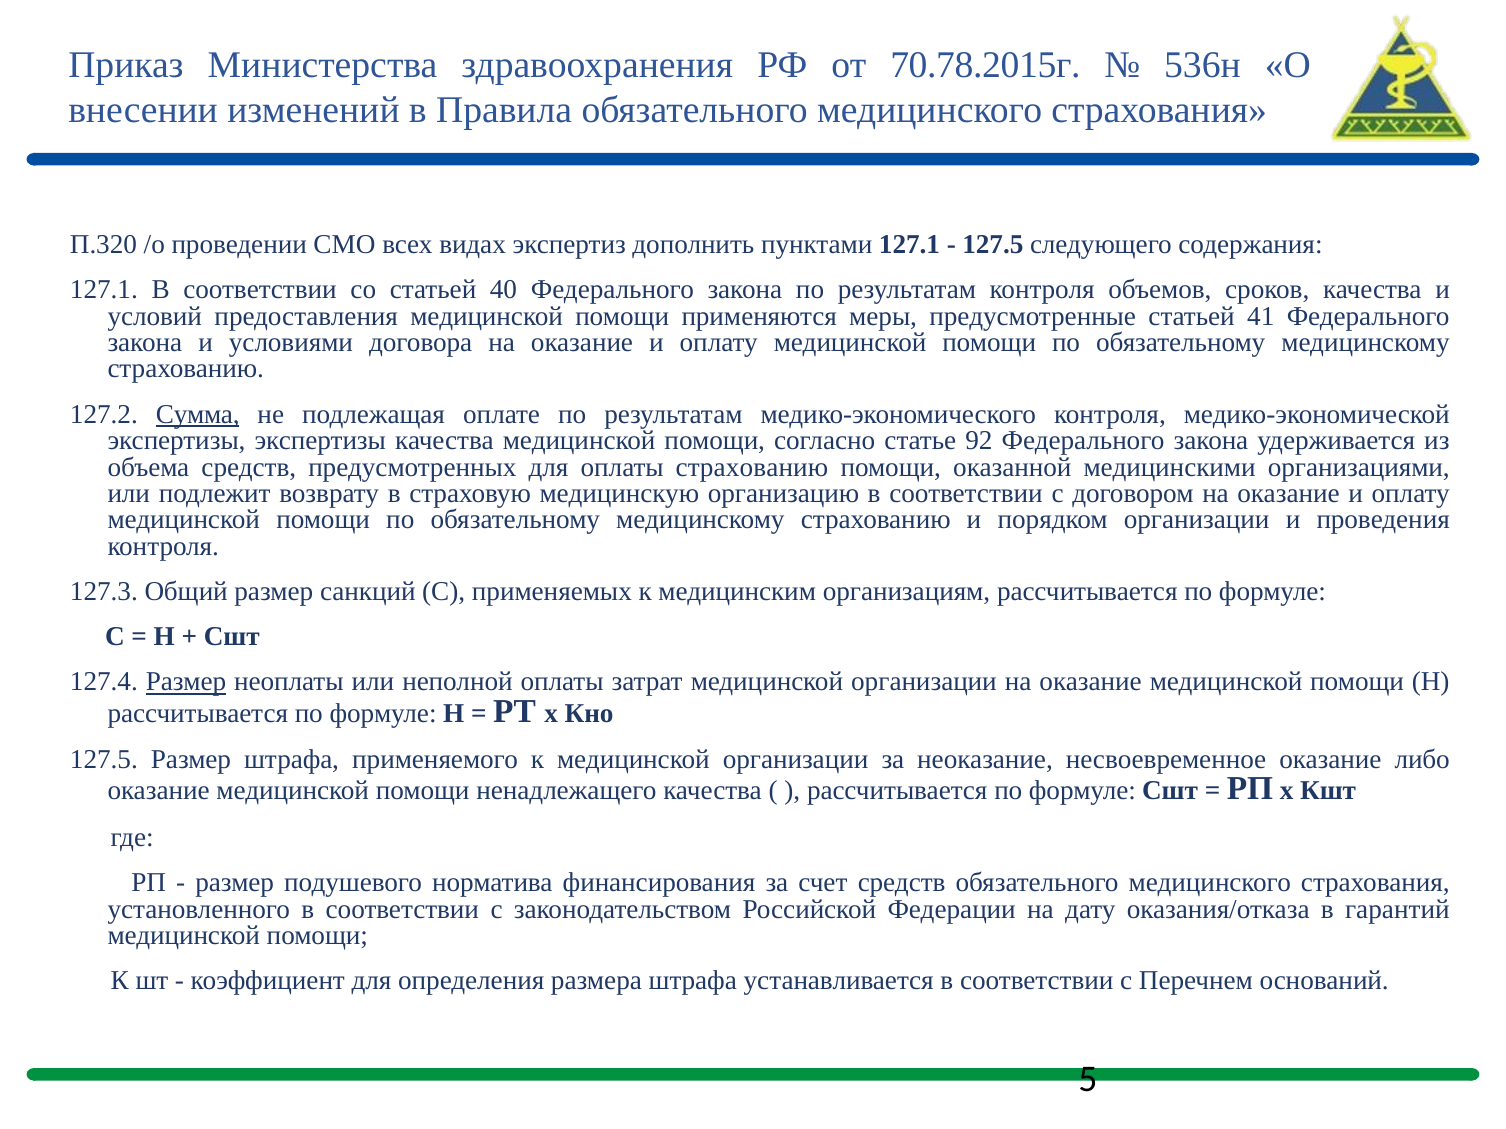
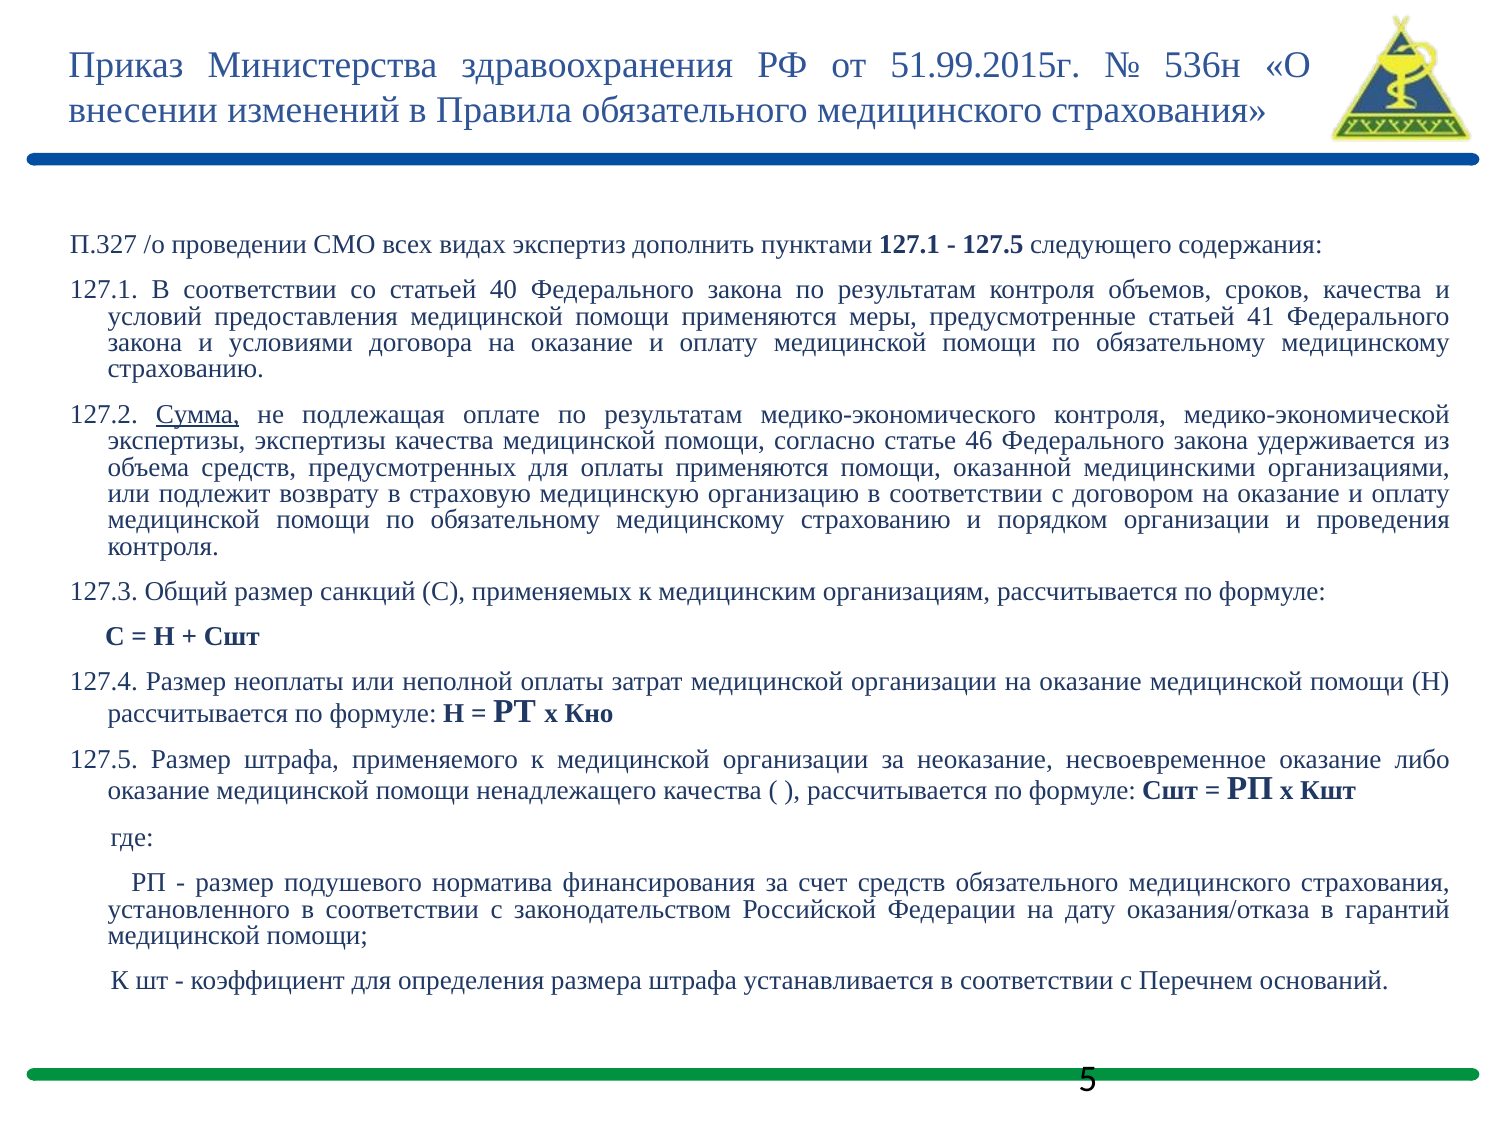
70.78.2015г: 70.78.2015г -> 51.99.2015г (985, 65)
П.320: П.320 -> П.327 (103, 245)
92: 92 -> 46 (979, 441)
оплаты страхованию: страхованию -> применяются (752, 467)
Размер underline: present -> none (186, 682)
